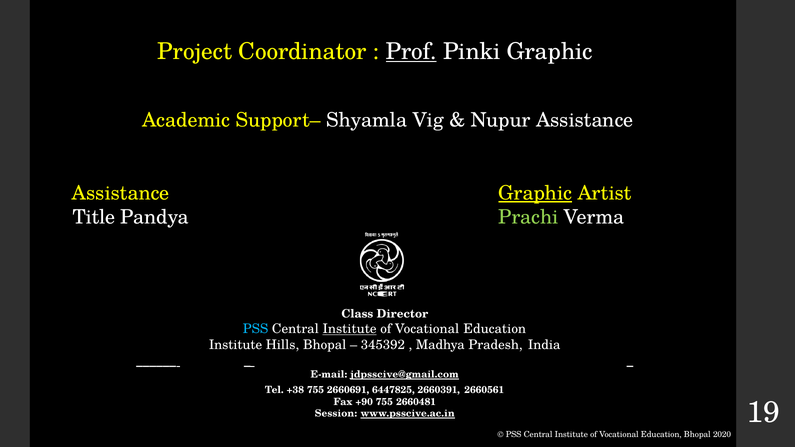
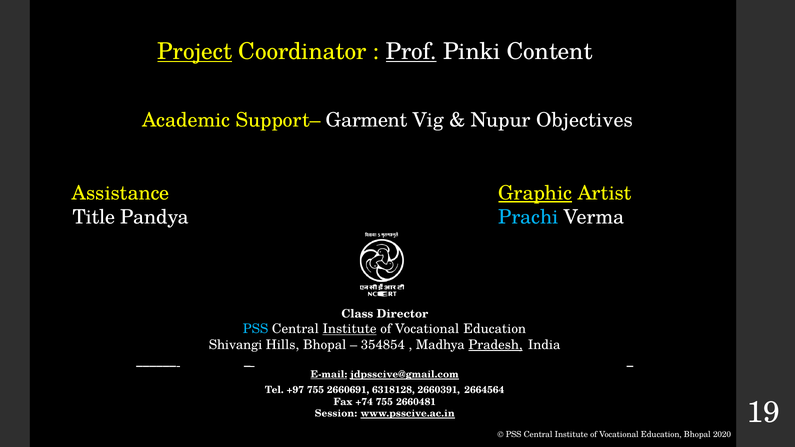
Project underline: none -> present (195, 52)
Pinki Graphic: Graphic -> Content (550, 52)
Shyamla: Shyamla -> Garment (367, 120)
Nupur Assistance: Assistance -> Objectives (585, 120)
Prachi colour: light green -> light blue (528, 217)
Institute: Institute -> Shivangi (236, 345)
345392: 345392 -> 354854 (383, 345)
Pradesh underline: none -> present (496, 345)
E-mail underline: none -> present (329, 375)
+38: +38 -> +97 (295, 390)
6447825: 6447825 -> 6318128 (393, 390)
2660561: 2660561 -> 2664564 (484, 390)
+90: +90 -> +74 (364, 402)
